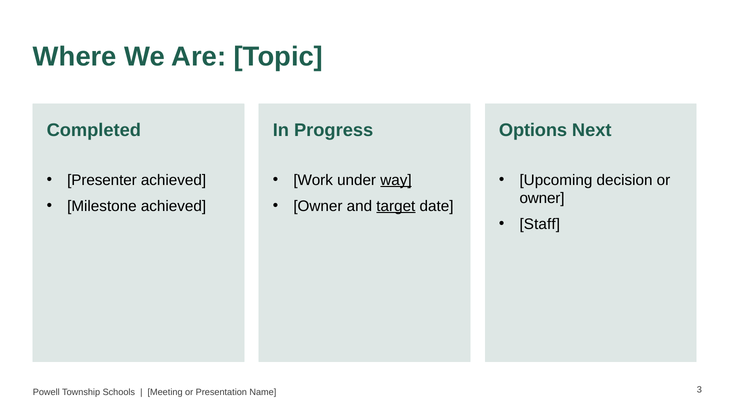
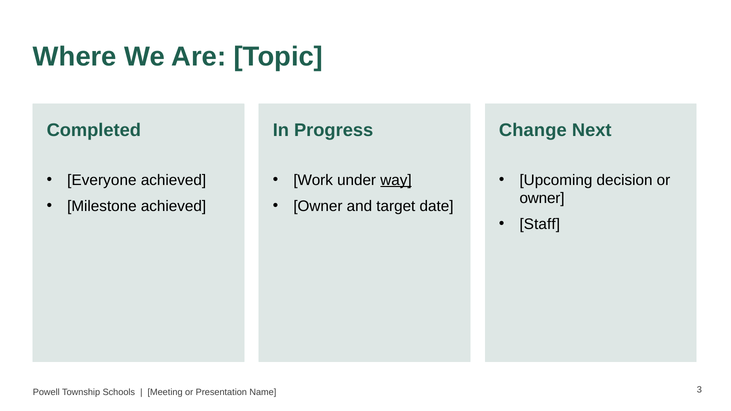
Options: Options -> Change (533, 130)
Presenter: Presenter -> Everyone (102, 180)
target underline: present -> none (396, 206)
